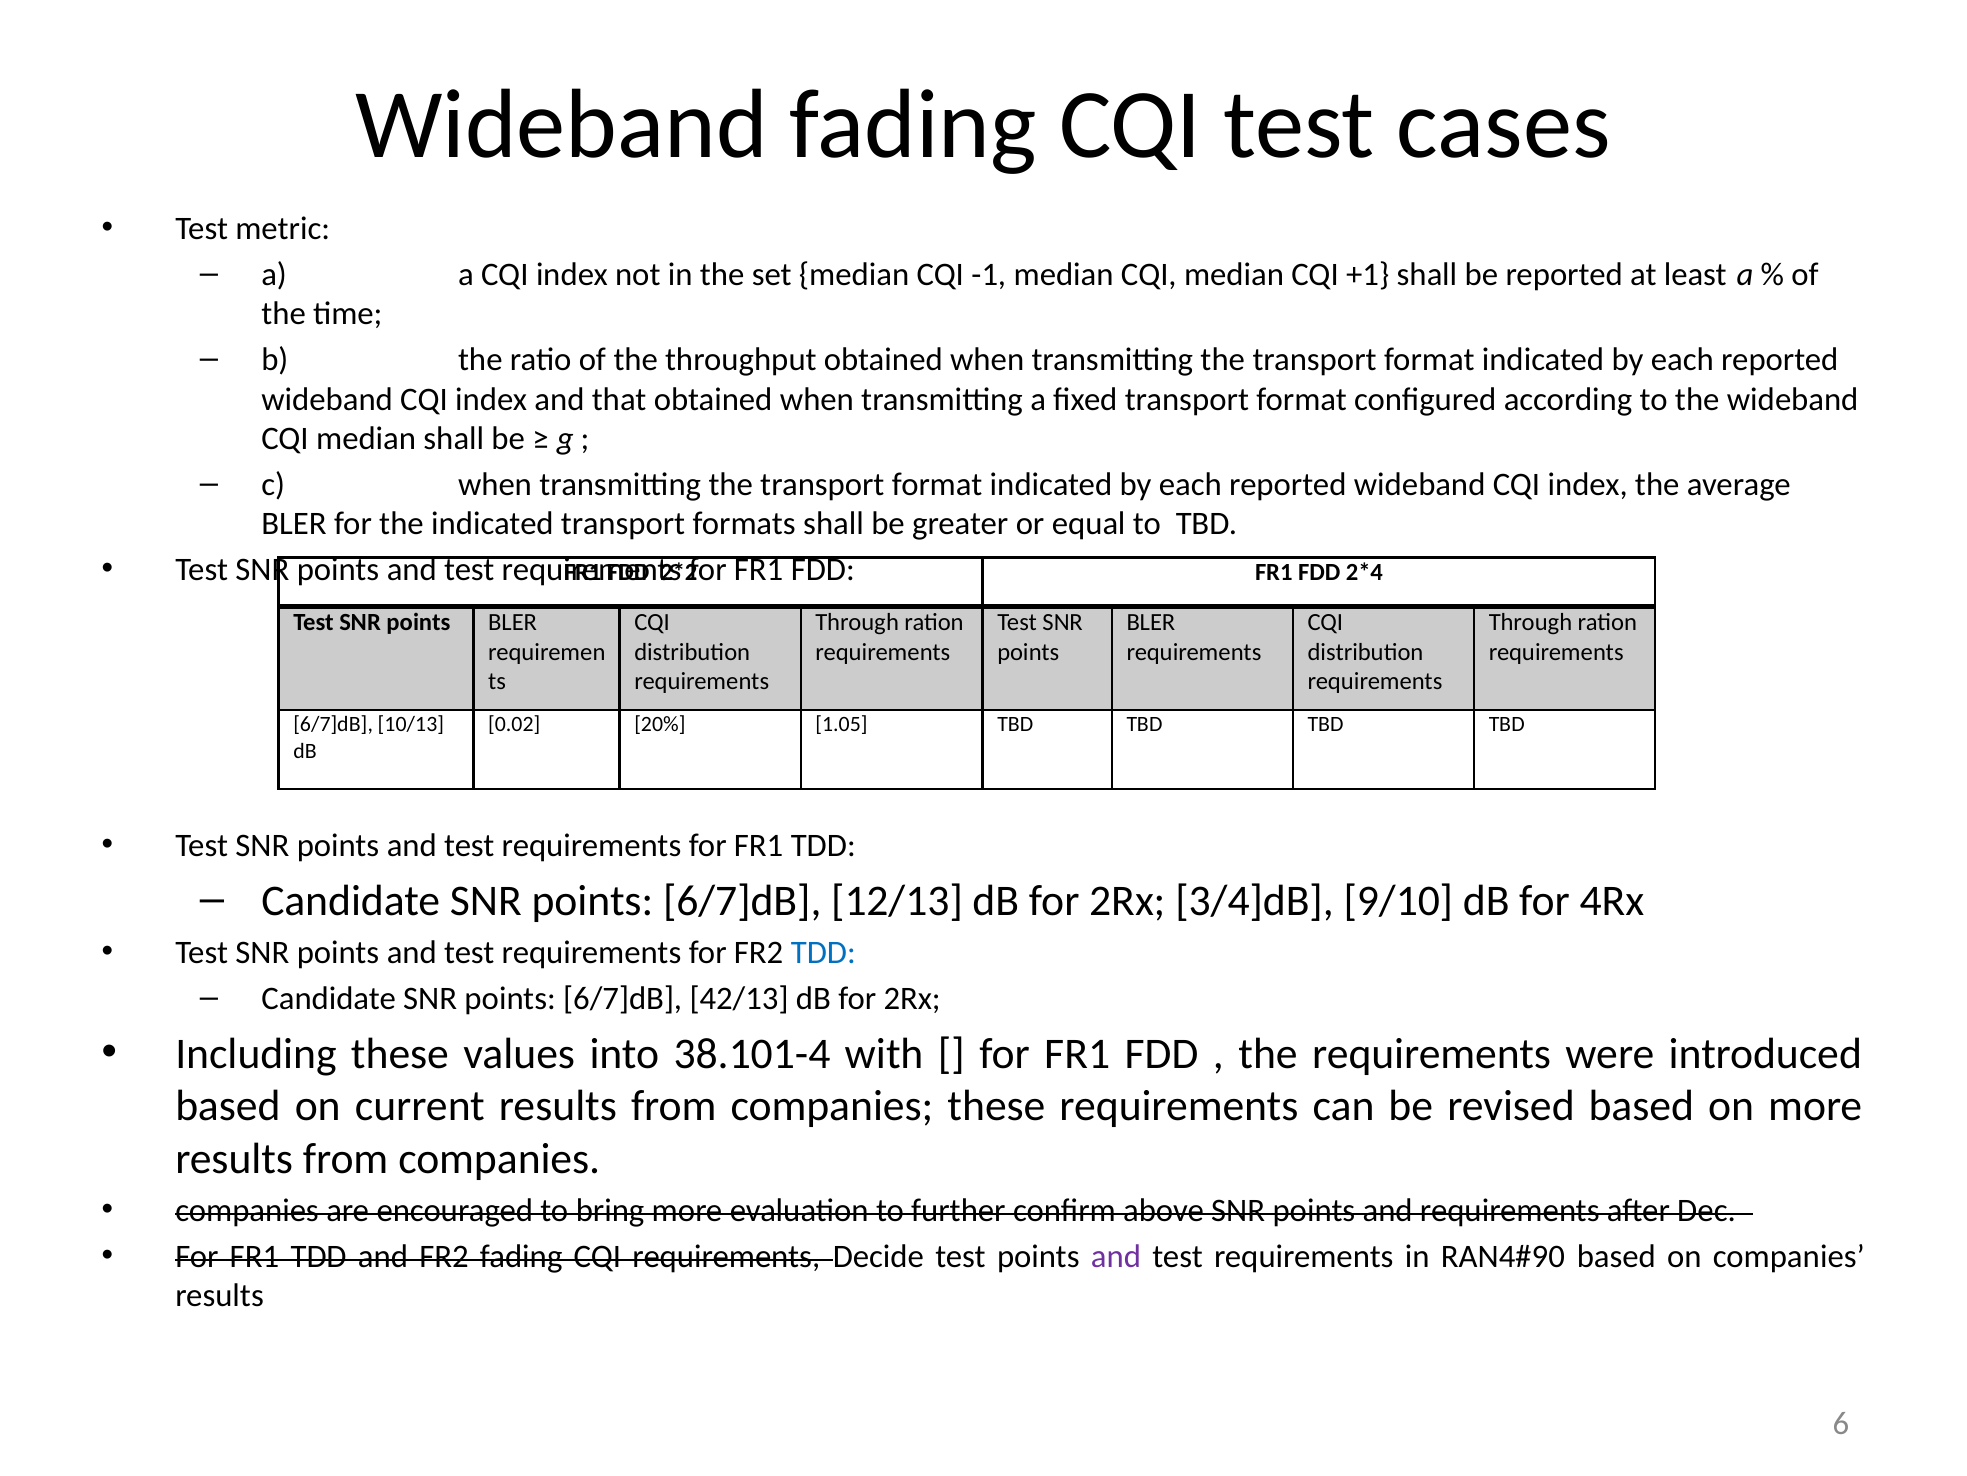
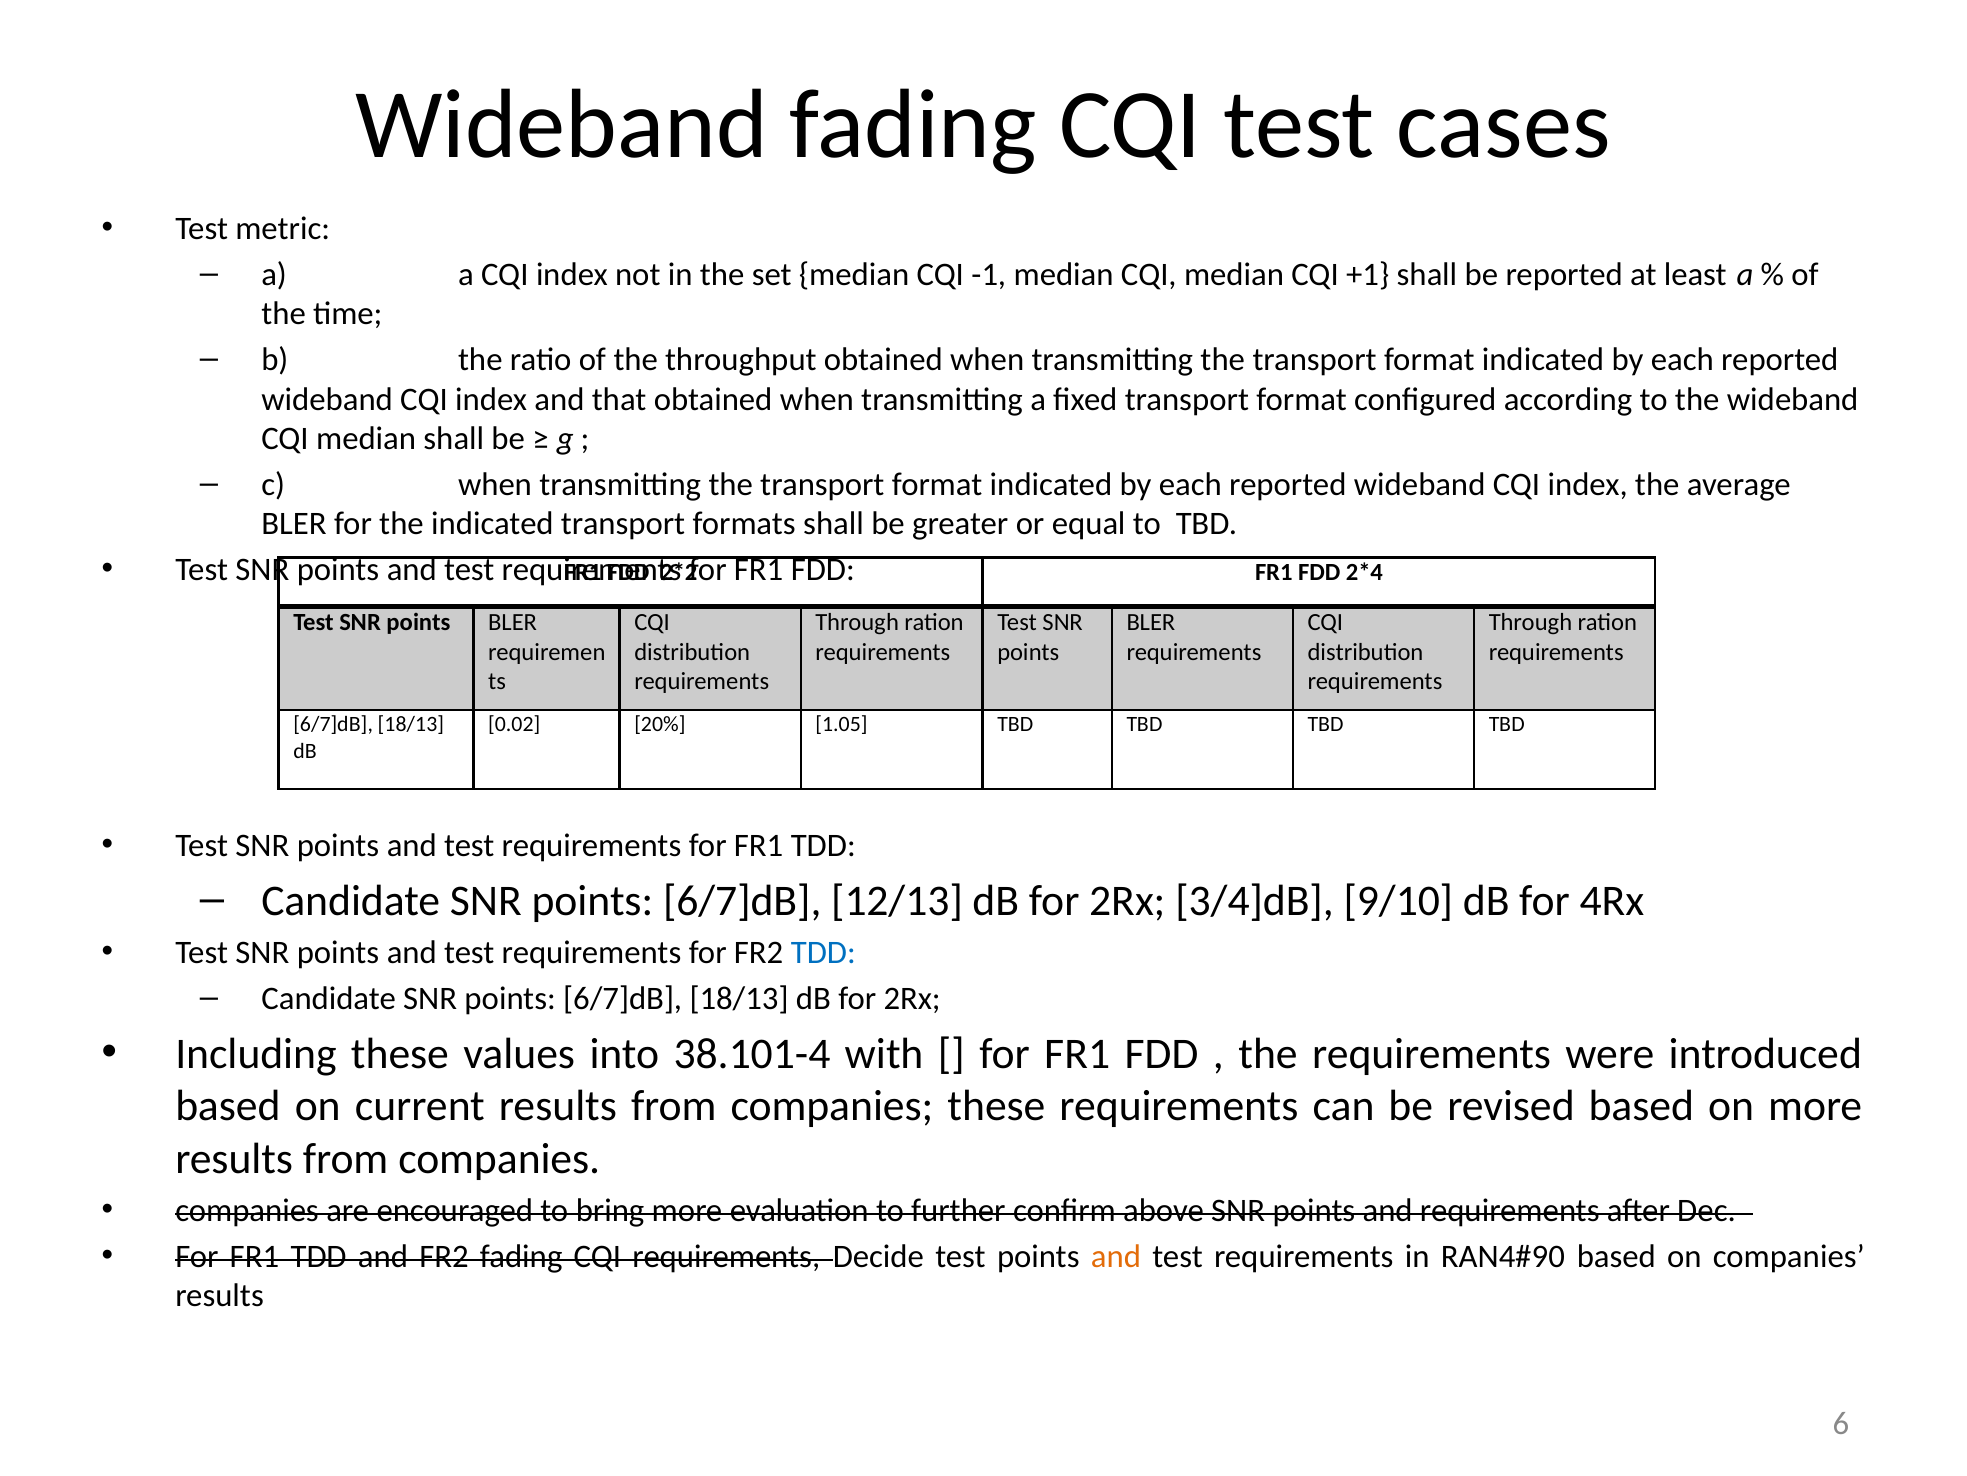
10/13: 10/13 -> 18/13 (411, 724)
points 6/7]dB 42/13: 42/13 -> 18/13 (739, 998)
and colour: purple -> orange (1116, 1256)
